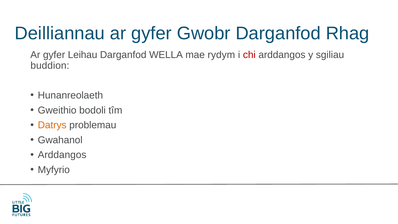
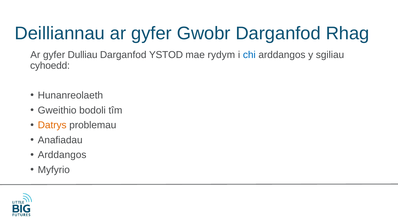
Leihau: Leihau -> Dulliau (83, 55)
WELLA: WELLA -> YSTOD (166, 55)
chi colour: red -> blue (249, 55)
buddion: buddion -> cyhoedd (50, 65)
Gwahanol: Gwahanol -> Anafiadau (60, 140)
